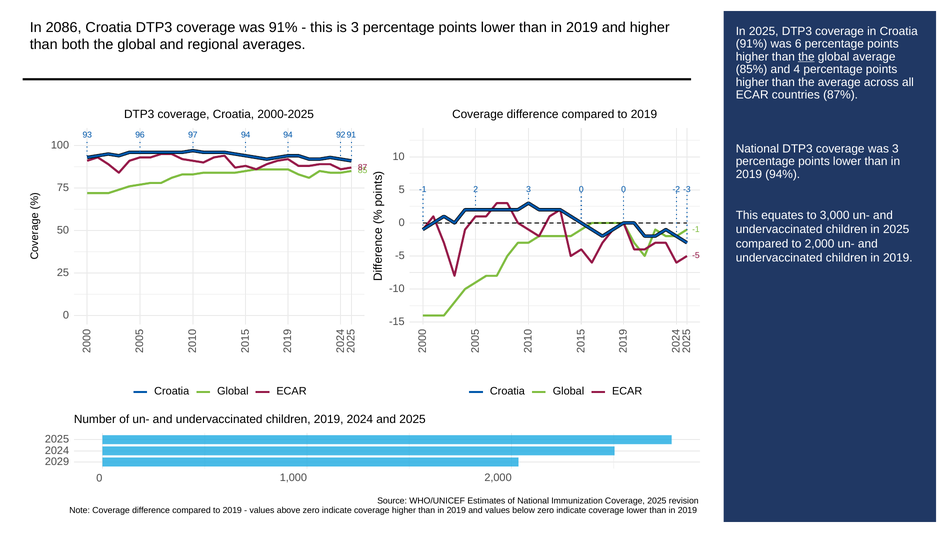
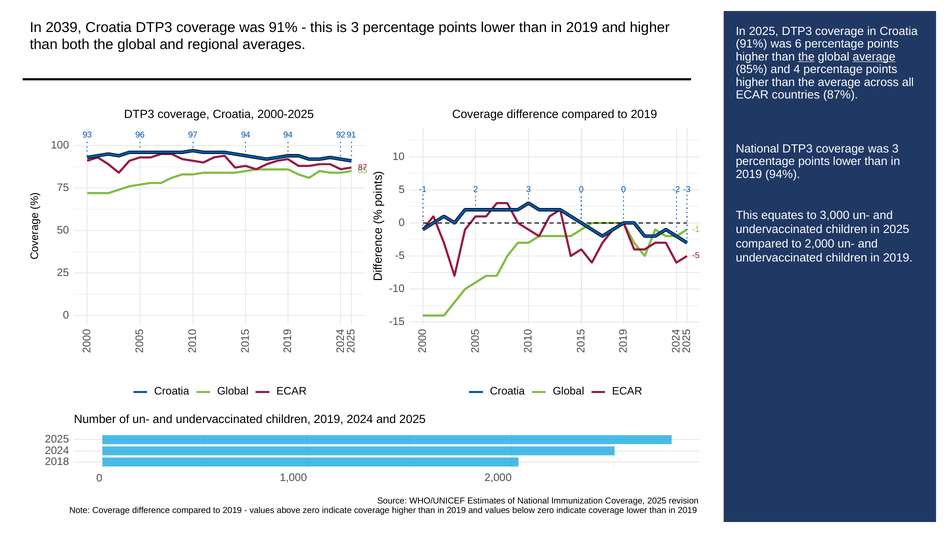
2086: 2086 -> 2039 (64, 27)
average underline: none -> present (874, 57)
2029: 2029 -> 2018 (57, 462)
